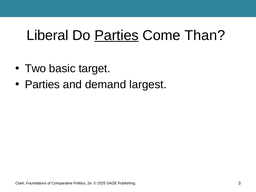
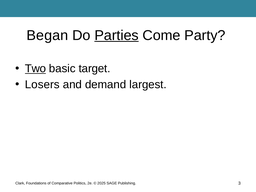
Liberal: Liberal -> Began (47, 35)
Than: Than -> Party (205, 35)
Two underline: none -> present (35, 69)
Parties: Parties -> Losers (42, 85)
